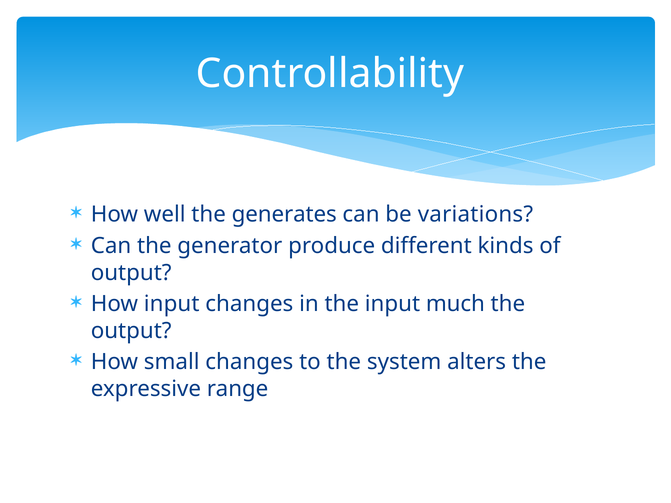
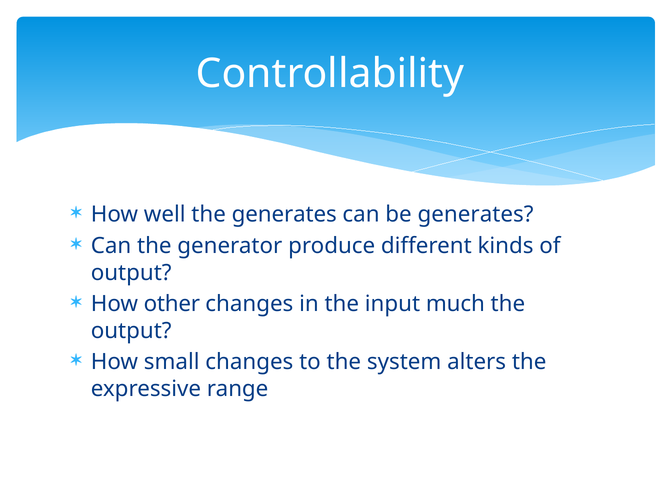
be variations: variations -> generates (476, 215)
How input: input -> other (172, 304)
